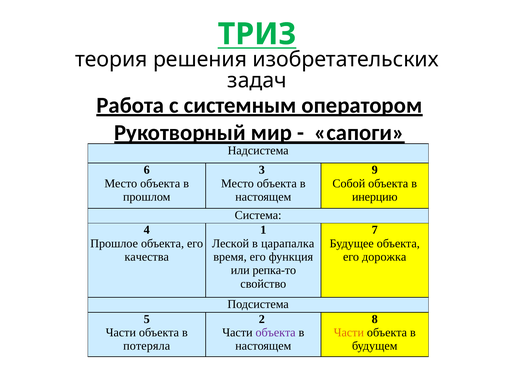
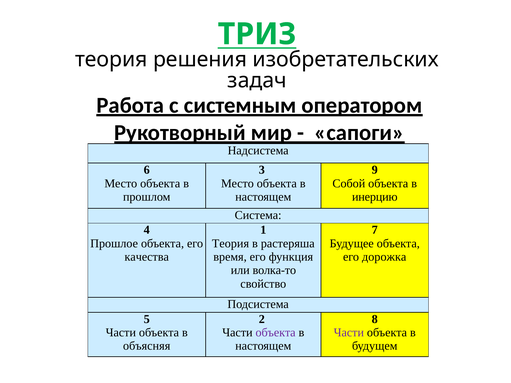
Леской: Леской -> Теория (231, 244)
царапалка: царапалка -> растеряша (288, 244)
репка-то: репка-то -> волка-то (274, 271)
Части colour: orange -> purple (349, 333)
потеряла: потеряла -> объясняя (147, 346)
